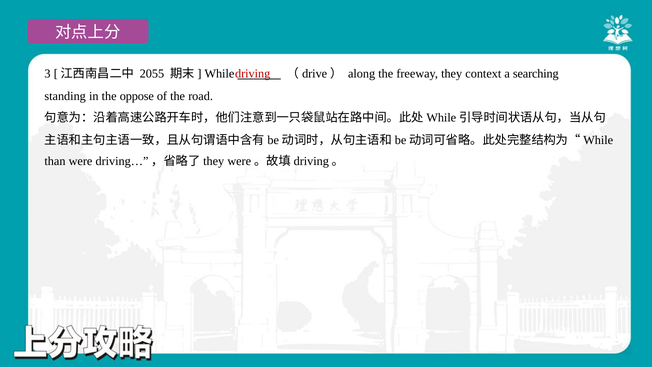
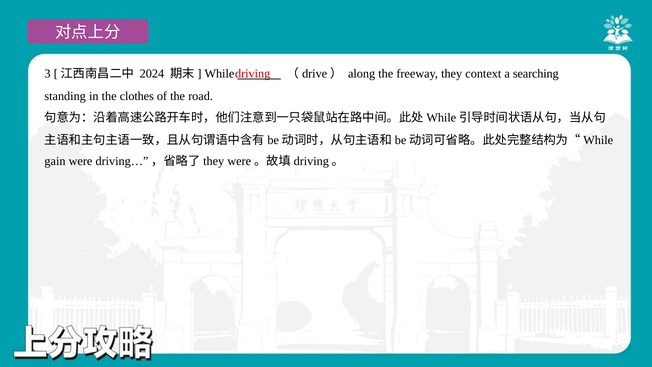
2055: 2055 -> 2024 (152, 74)
oppose: oppose -> clothes (137, 96)
than: than -> gain (55, 161)
